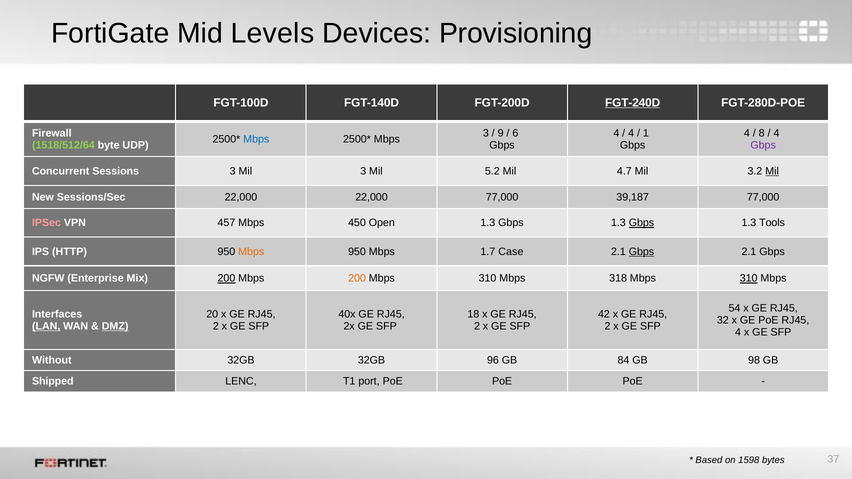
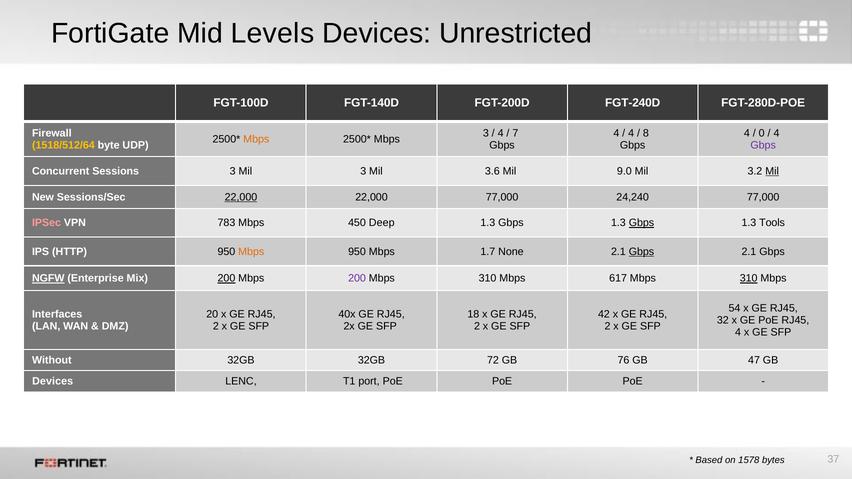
Provisioning: Provisioning -> Unrestricted (516, 33)
FGT-240D underline: present -> none (633, 103)
9: 9 -> 4 (501, 133)
6: 6 -> 7 (515, 133)
1: 1 -> 8 (646, 133)
8: 8 -> 0 (762, 133)
Mbps colour: blue -> orange (256, 139)
1518/512/64 colour: light green -> yellow (63, 145)
5.2: 5.2 -> 3.6 (492, 171)
4.7: 4.7 -> 9.0 (624, 171)
22,000 underline: none -> present (241, 197)
39,187: 39,187 -> 24,240 (633, 197)
457: 457 -> 783 (226, 223)
Open: Open -> Deep (382, 223)
Case: Case -> None (511, 252)
NGFW underline: none -> present (48, 279)
200 colour: orange -> purple (357, 279)
318: 318 -> 617 (618, 279)
LAN underline: present -> none (46, 326)
DMZ underline: present -> none (115, 326)
96: 96 -> 72 (493, 360)
84: 84 -> 76 (623, 360)
98: 98 -> 47 (754, 360)
Shipped: Shipped -> Devices (53, 382)
1598: 1598 -> 1578 (749, 460)
